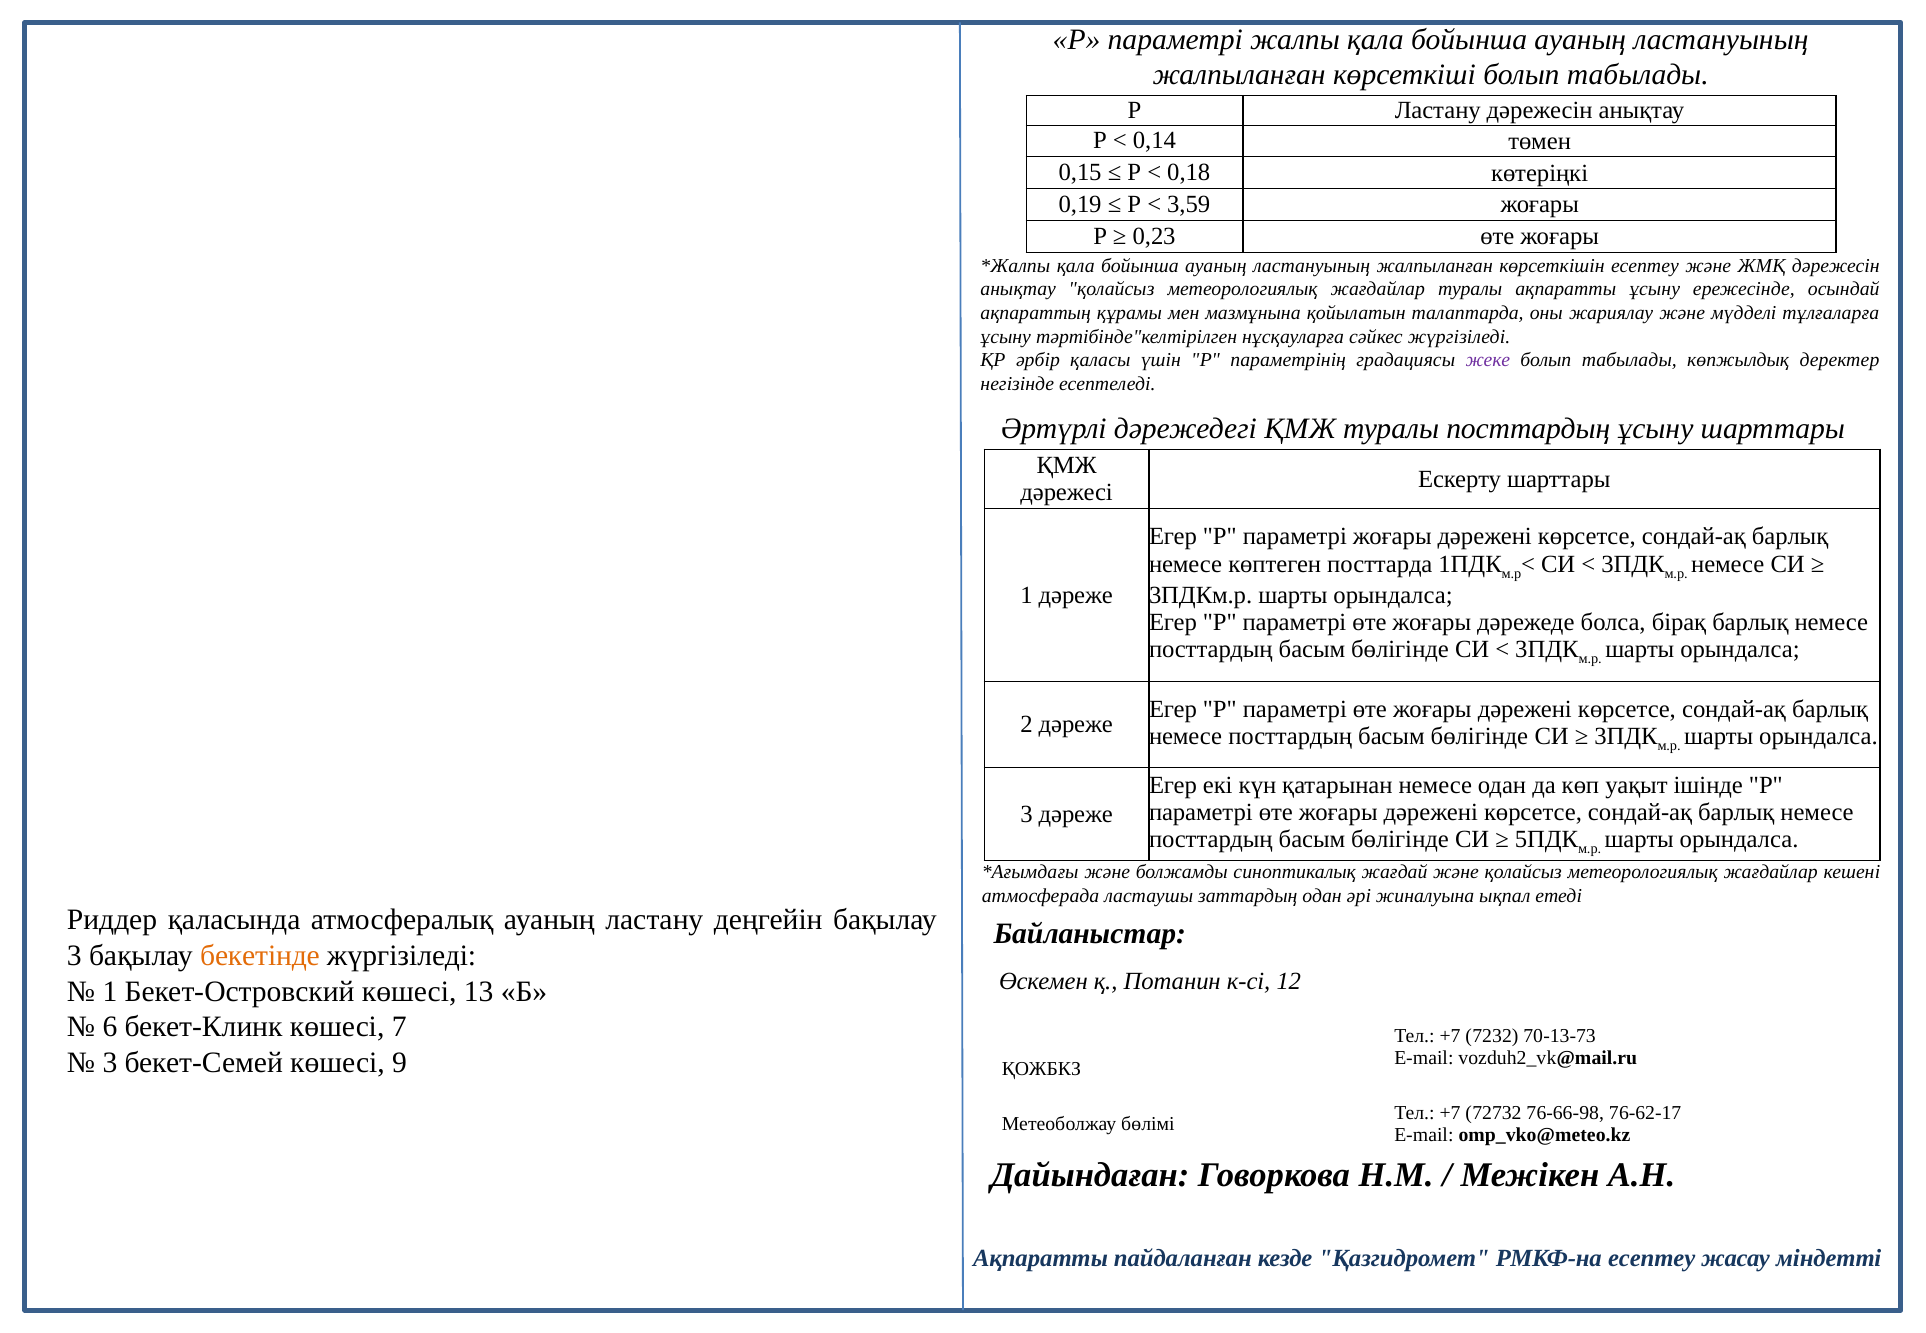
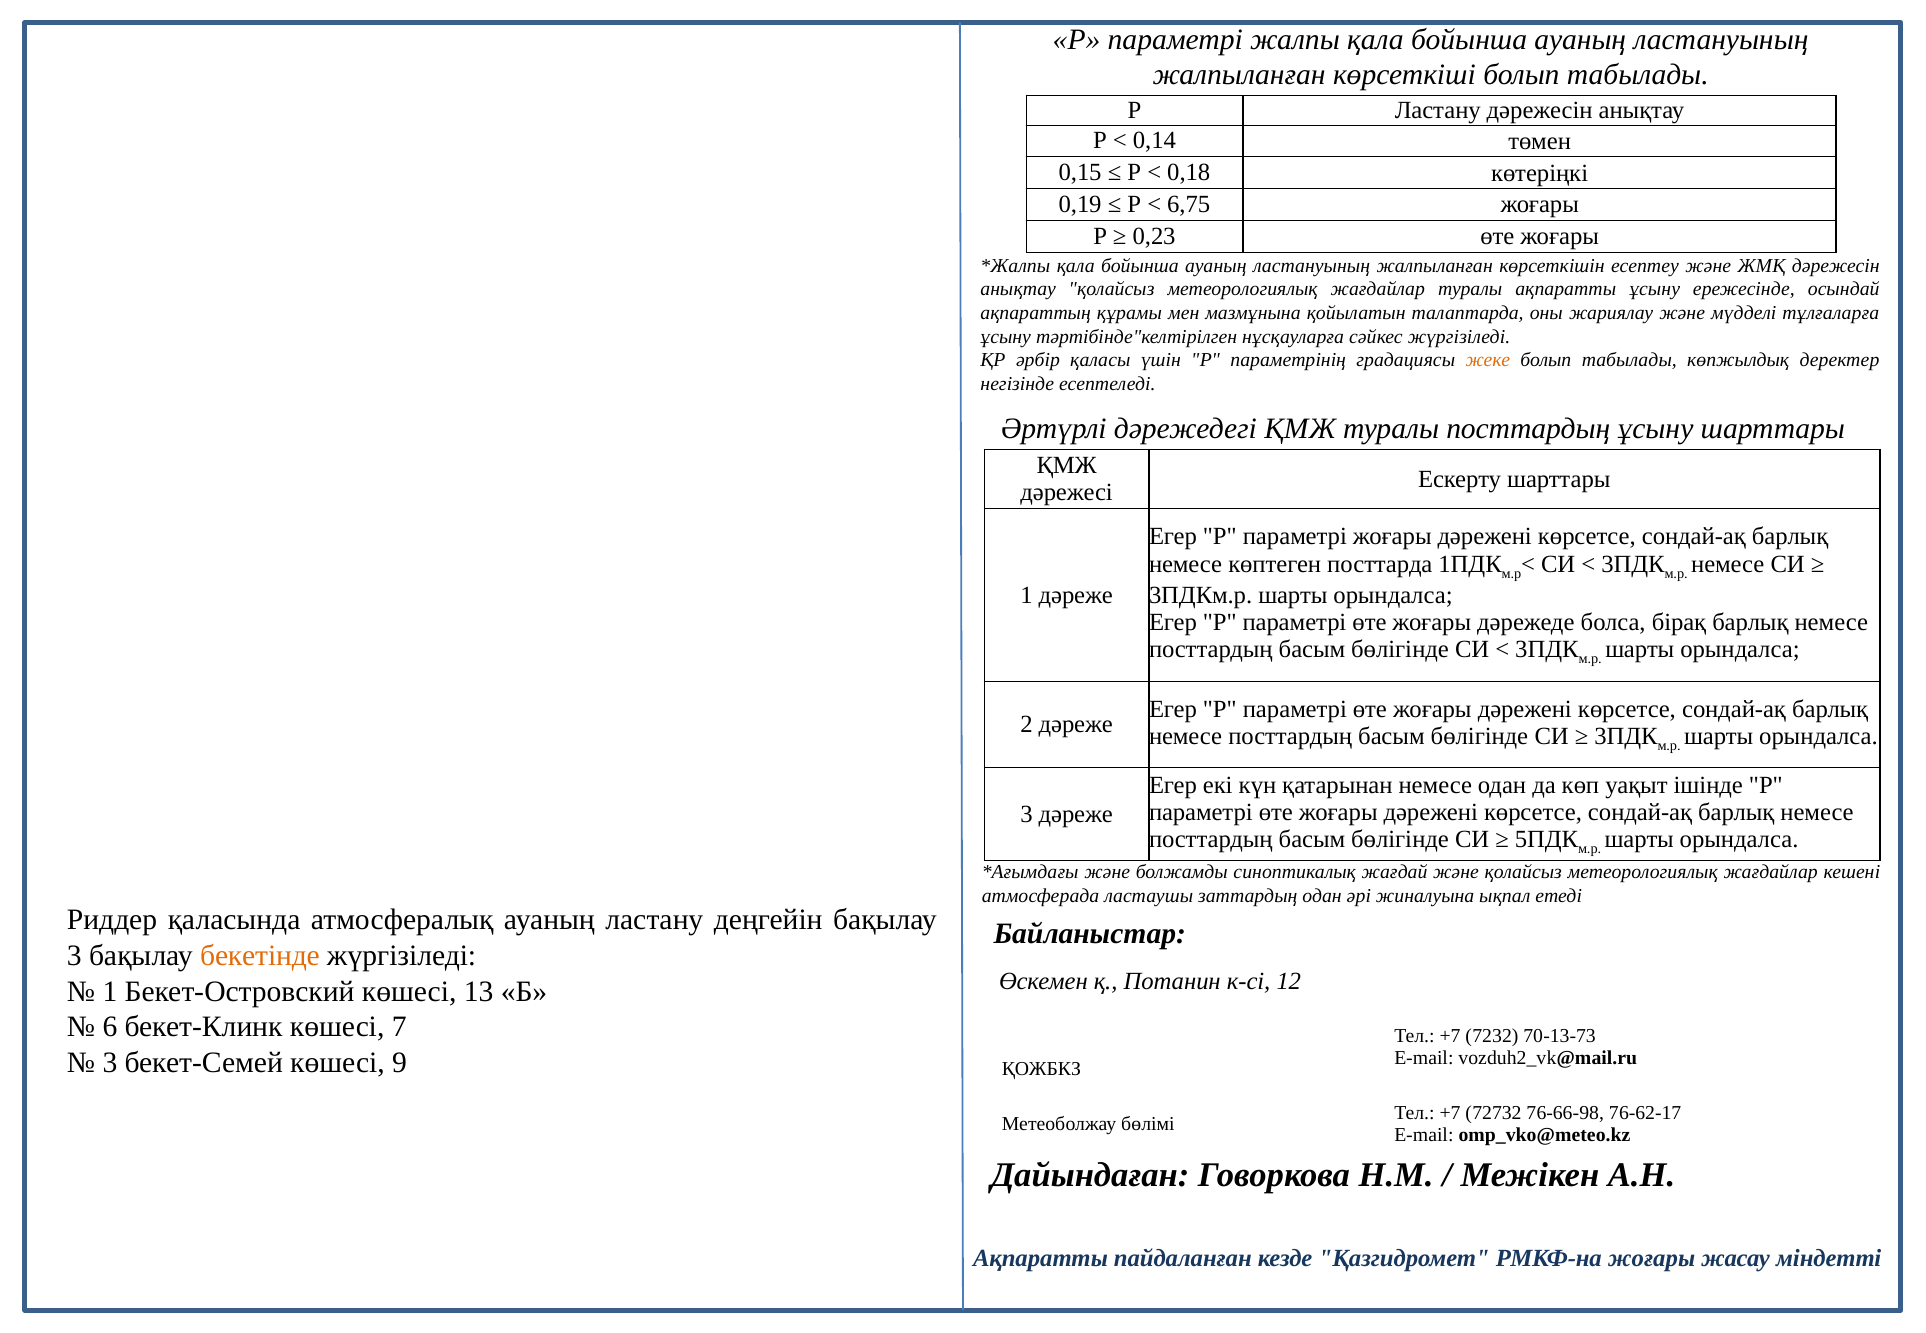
3,59: 3,59 -> 6,75 (1189, 204)
жеке colour: purple -> orange (1488, 361)
РМКФ-на есептеу: есептеу -> жоғары (1652, 1258)
